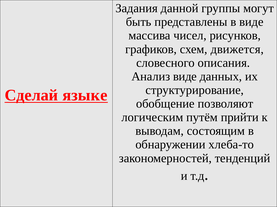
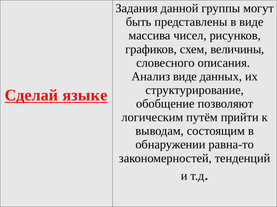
движется: движется -> величины (237, 49)
хлеба-то: хлеба-то -> равна-то (231, 145)
